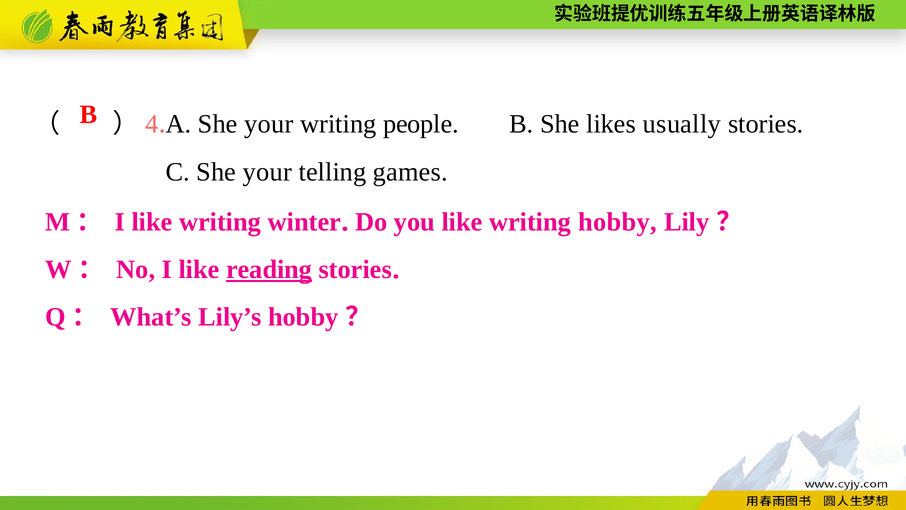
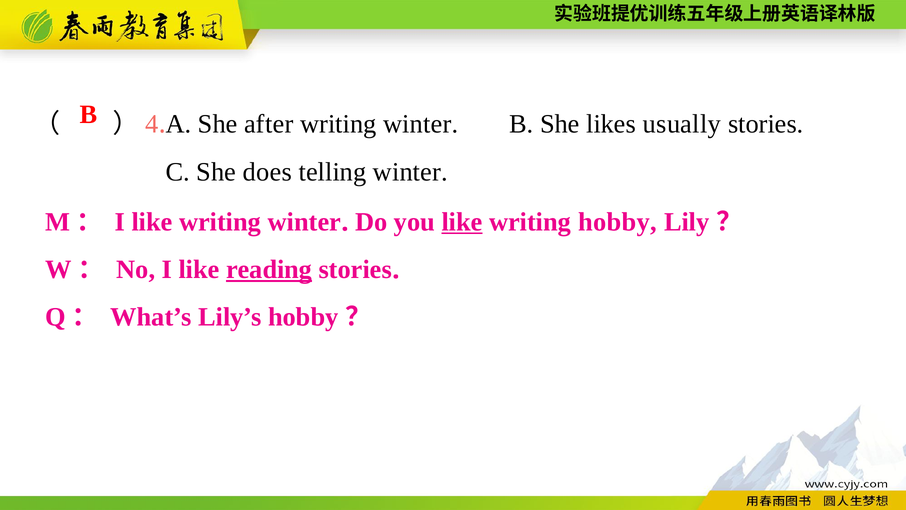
your: your -> after (269, 124)
people: people -> winter (421, 124)
C She your: your -> does (267, 172)
telling games: games -> winter (410, 172)
like underline: none -> present (462, 222)
